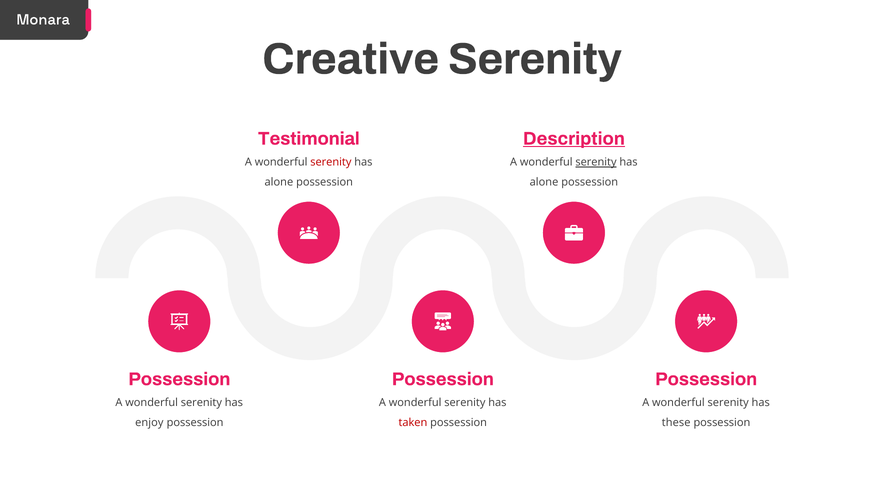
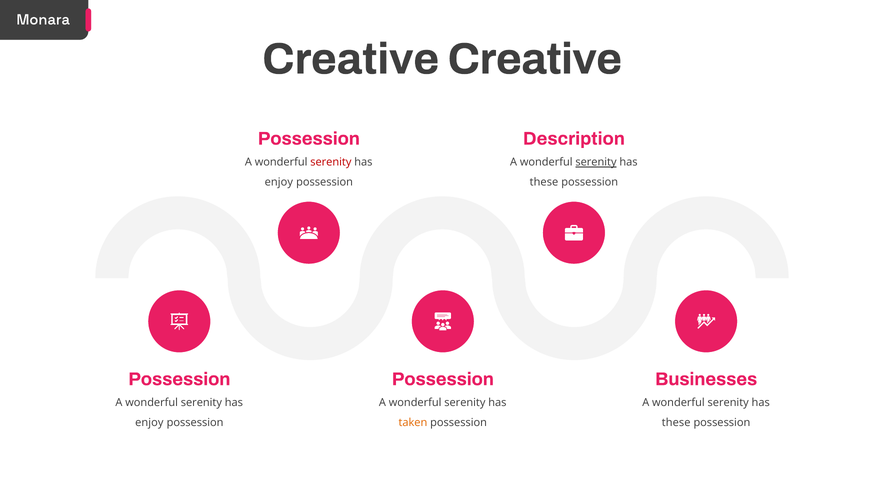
Creative Serenity: Serenity -> Creative (535, 59)
Testimonial: Testimonial -> Possession (309, 139)
Description underline: present -> none (574, 139)
alone: alone -> enjoy (279, 182)
alone: alone -> these (544, 182)
Possession: Possession -> Businesses (706, 379)
taken colour: red -> orange (413, 423)
